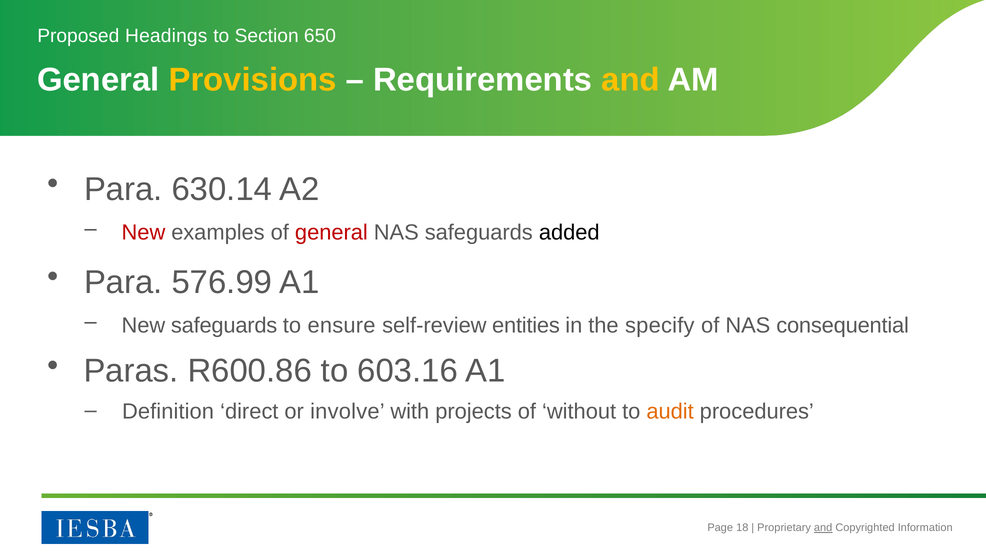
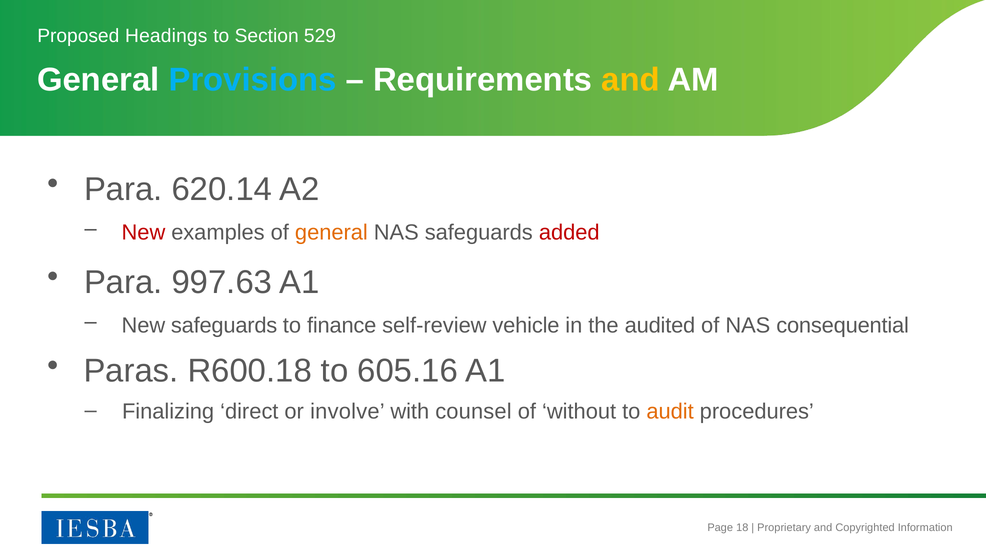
650: 650 -> 529 (320, 36)
Provisions colour: yellow -> light blue (253, 80)
630.14: 630.14 -> 620.14 (222, 189)
general colour: red -> orange (331, 232)
added colour: black -> red (569, 232)
576.99: 576.99 -> 997.63 (222, 282)
ensure: ensure -> finance (342, 325)
entities: entities -> vehicle (526, 325)
specify: specify -> audited (660, 325)
R600.86: R600.86 -> R600.18 (250, 371)
603.16: 603.16 -> 605.16 (408, 371)
Definition: Definition -> Finalizing (168, 411)
projects: projects -> counsel (473, 411)
and underline: present -> none (823, 528)
